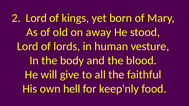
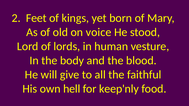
Lord: Lord -> Feet (36, 18)
away: away -> voice (99, 32)
